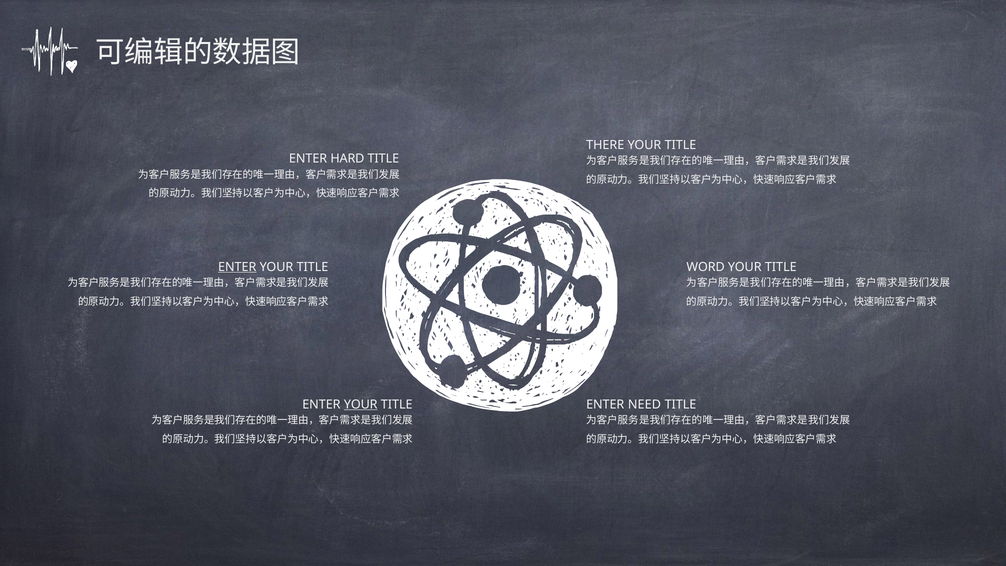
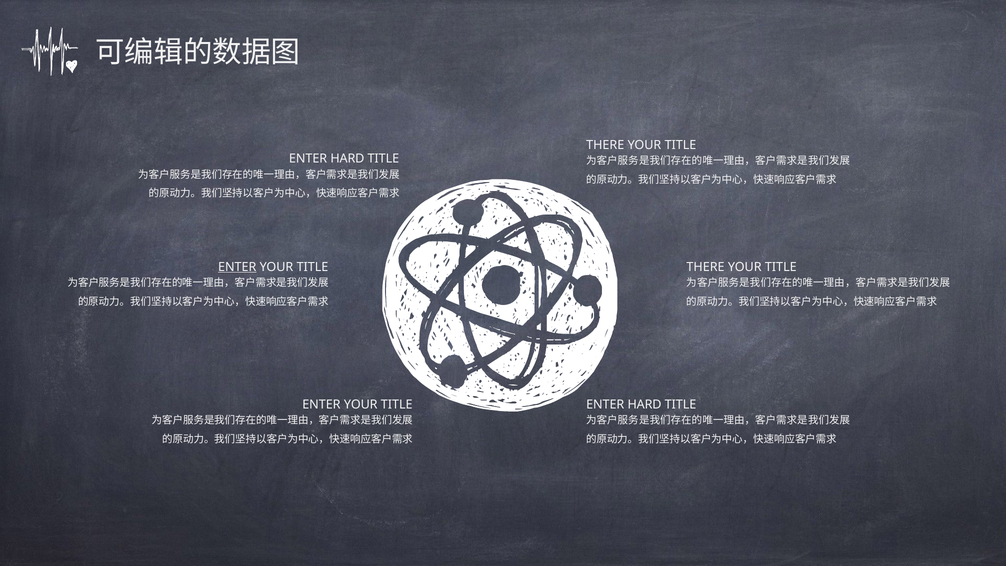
WORD: WORD -> THERE (706, 267)
YOUR underline: present -> none (361, 404)
NEED: NEED -> HARD (645, 404)
